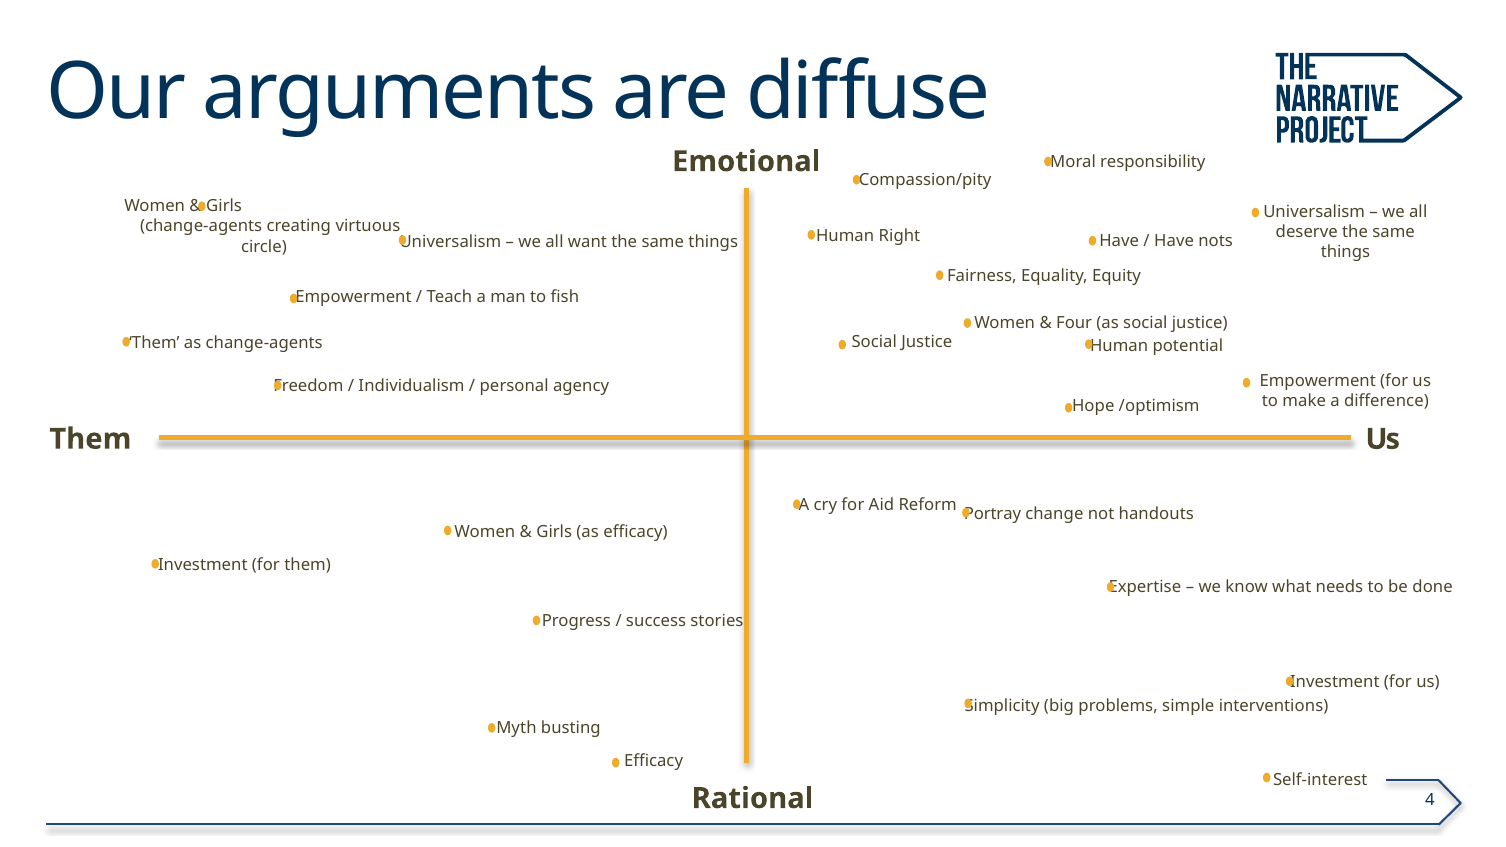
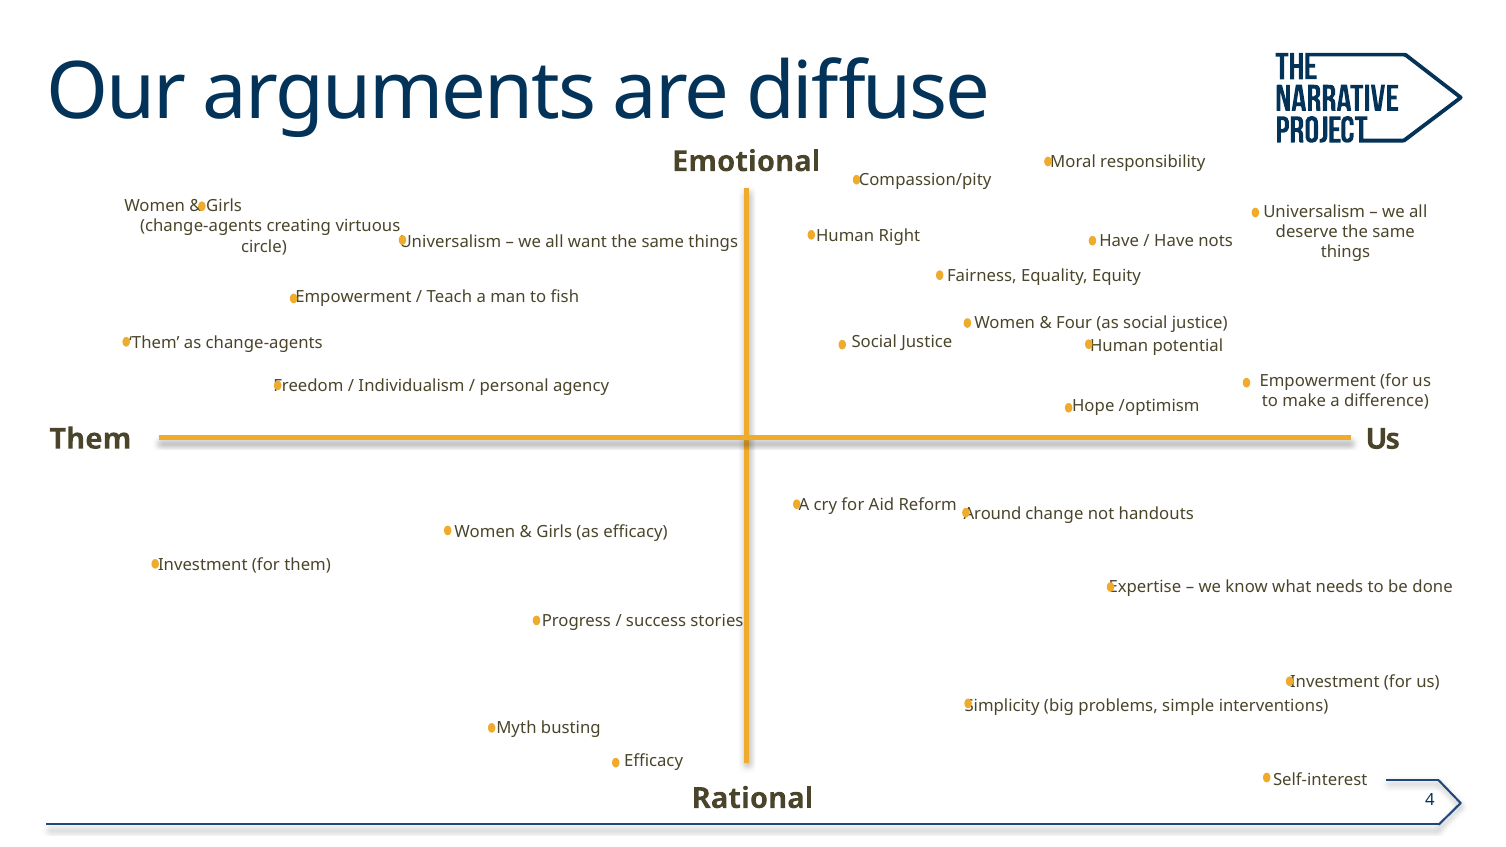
Portray: Portray -> Around (992, 514)
